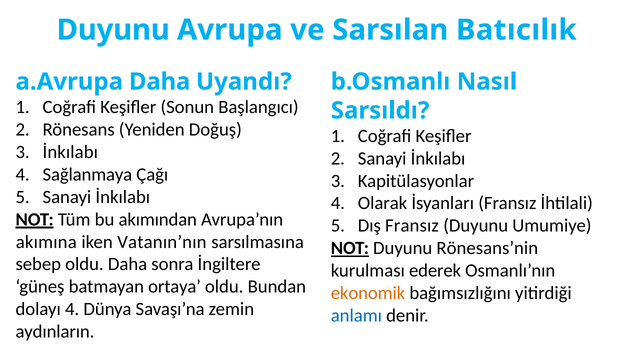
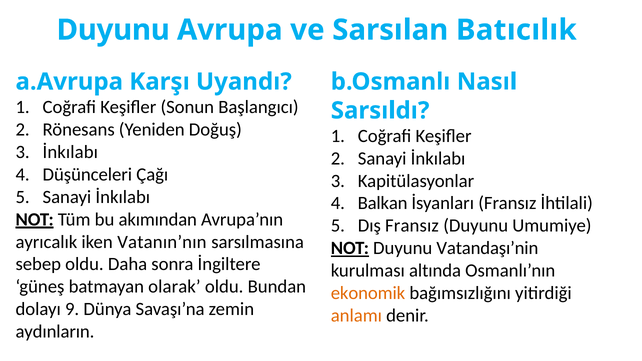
a.Avrupa Daha: Daha -> Karşı (160, 82)
Sağlanmaya: Sağlanmaya -> Düşünceleri (87, 174)
Olarak: Olarak -> Balkan (383, 203)
akımına: akımına -> ayrıcalık (46, 242)
Rönesans’nin: Rönesans’nin -> Vatandaşı’nin (487, 248)
ederek: ederek -> altında (435, 271)
ortaya: ortaya -> olarak (174, 287)
dolayı 4: 4 -> 9 (72, 309)
anlamı colour: blue -> orange (356, 316)
